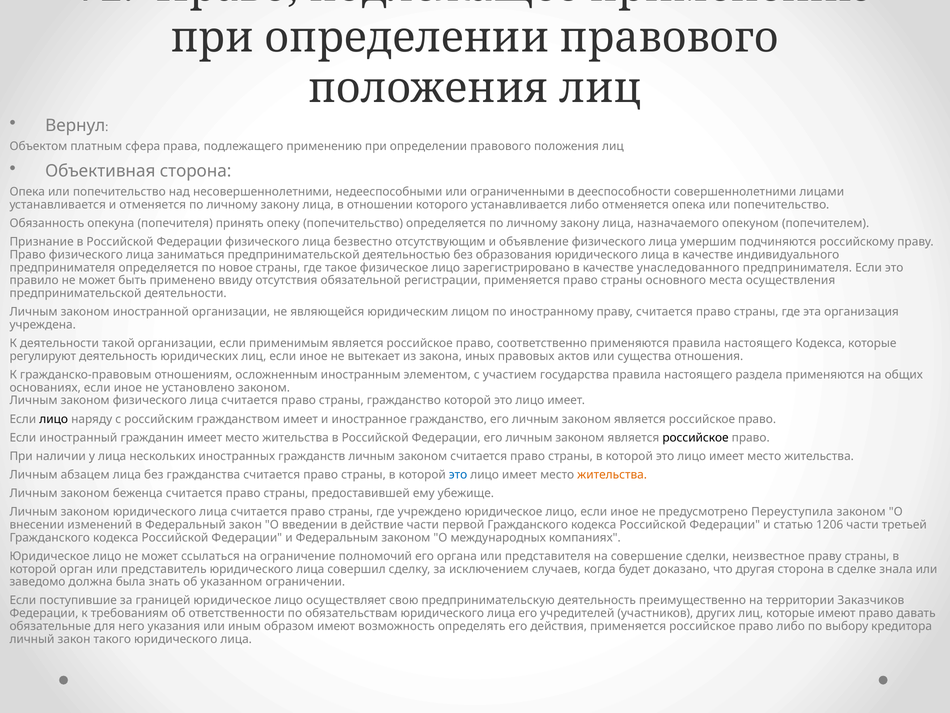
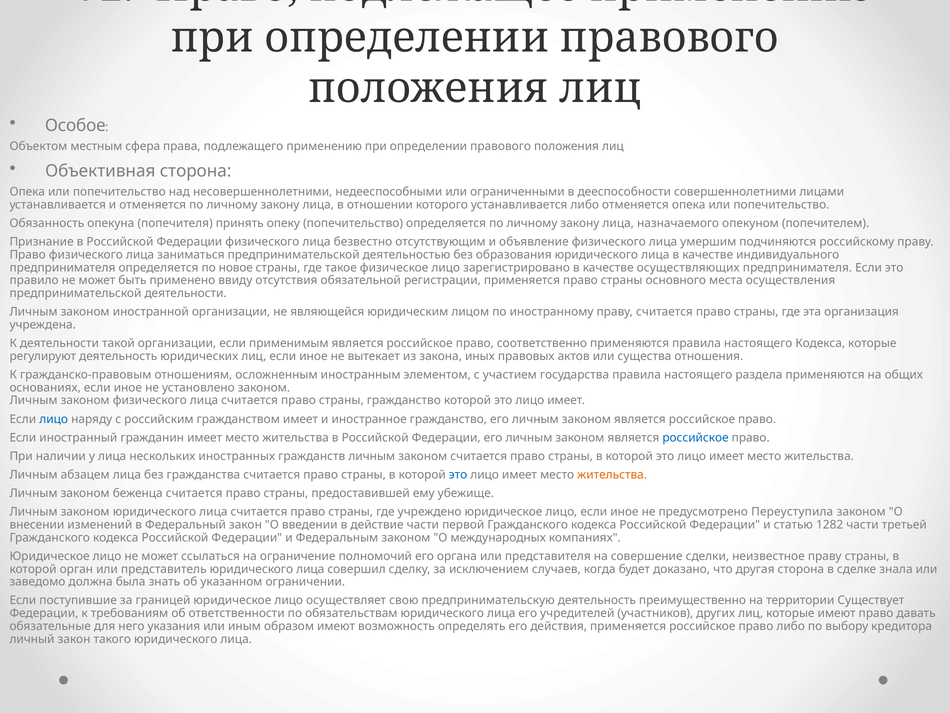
Вернул: Вернул -> Особое (75, 126)
платным: платным -> местным (96, 146)
унаследованного: унаследованного -> осуществляющих (688, 267)
лицо colour: black -> blue (54, 419)
российское colour: black -> blue (696, 437)
1206: 1206 -> 1282 (830, 524)
Заказчиков: Заказчиков -> Существует (871, 600)
